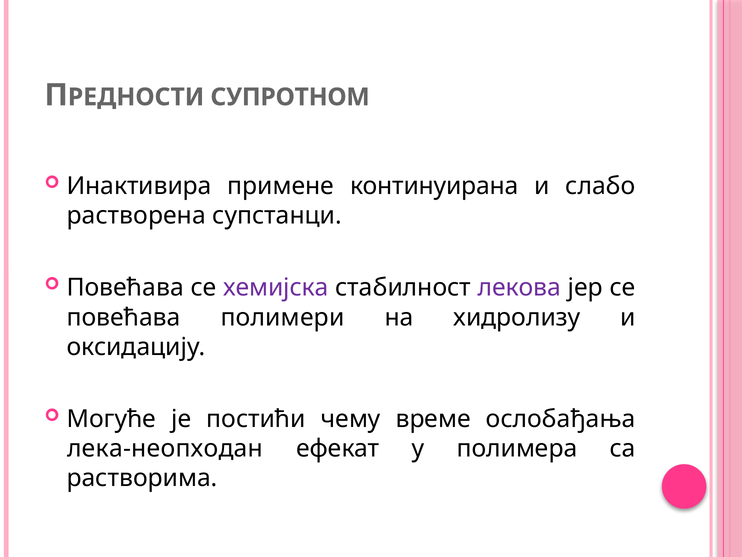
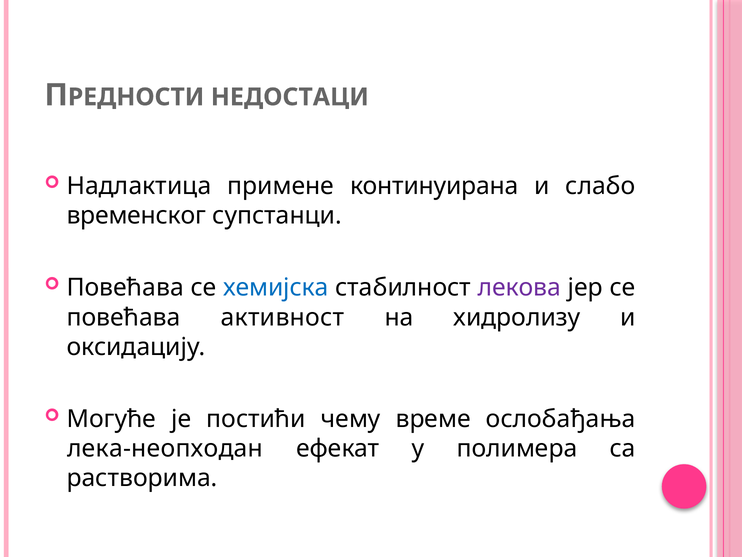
СУПРОТНОМ: СУПРОТНОМ -> НЕДОСТАЦИ (290, 97)
Инактивира: Инактивира -> Надлактица (139, 186)
растворена: растворена -> временског (136, 216)
хемијска colour: purple -> blue (276, 287)
полимери: полимери -> активност (282, 317)
